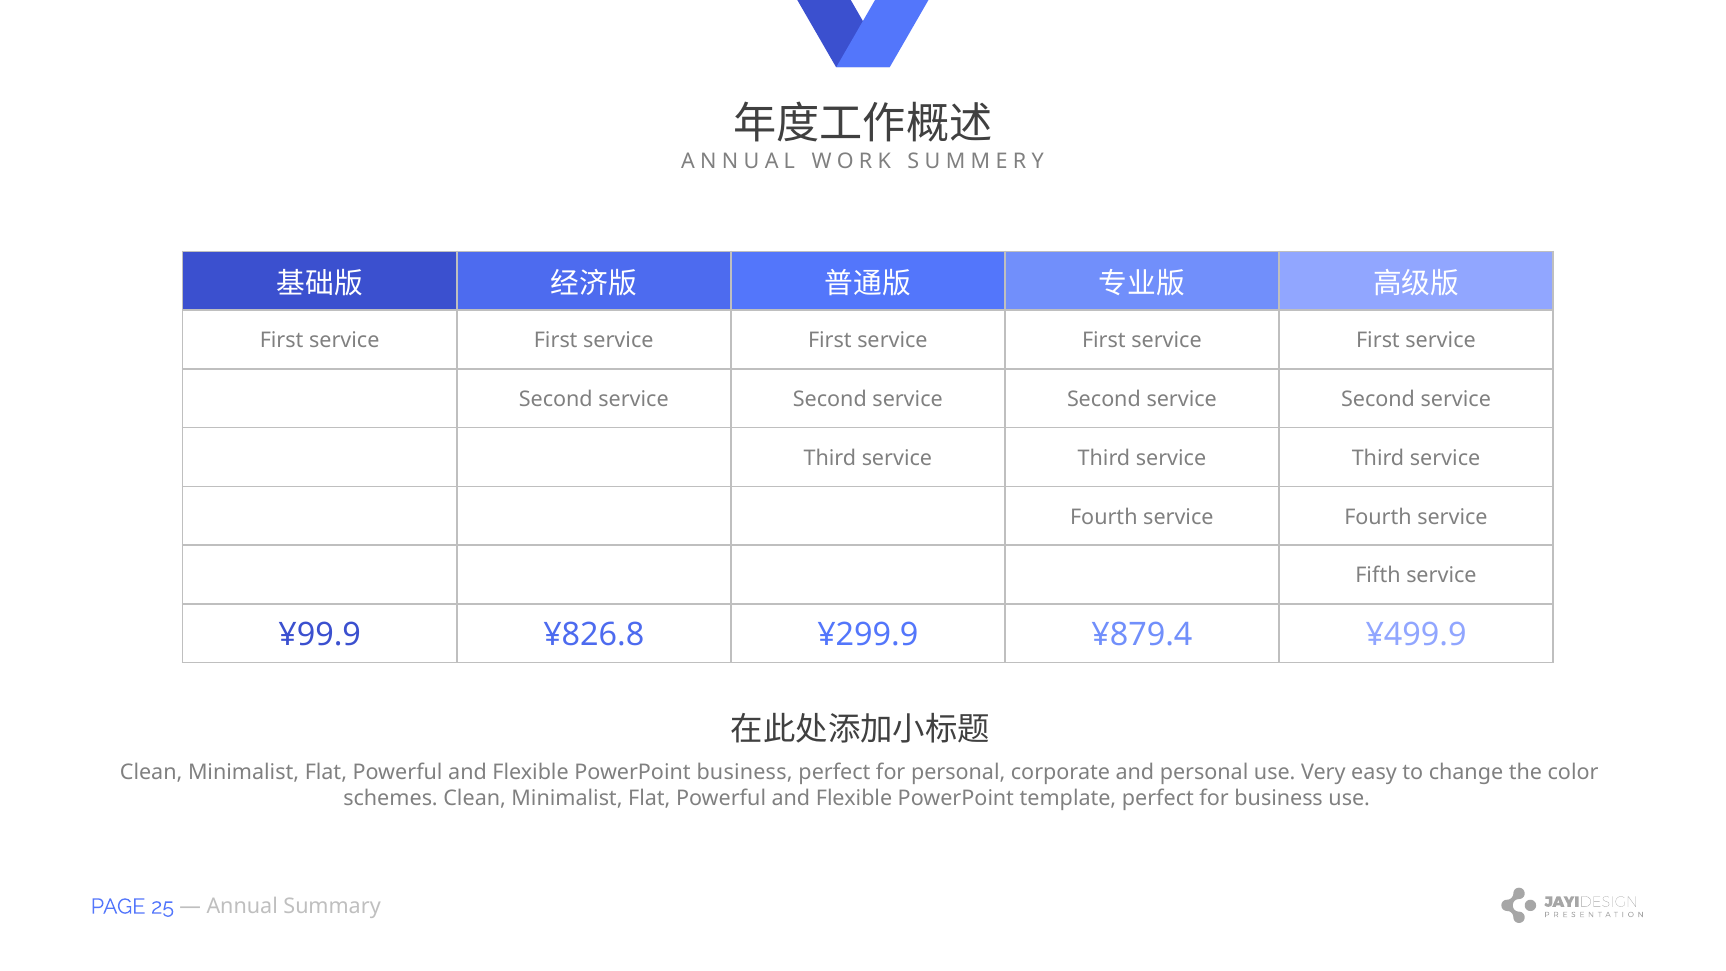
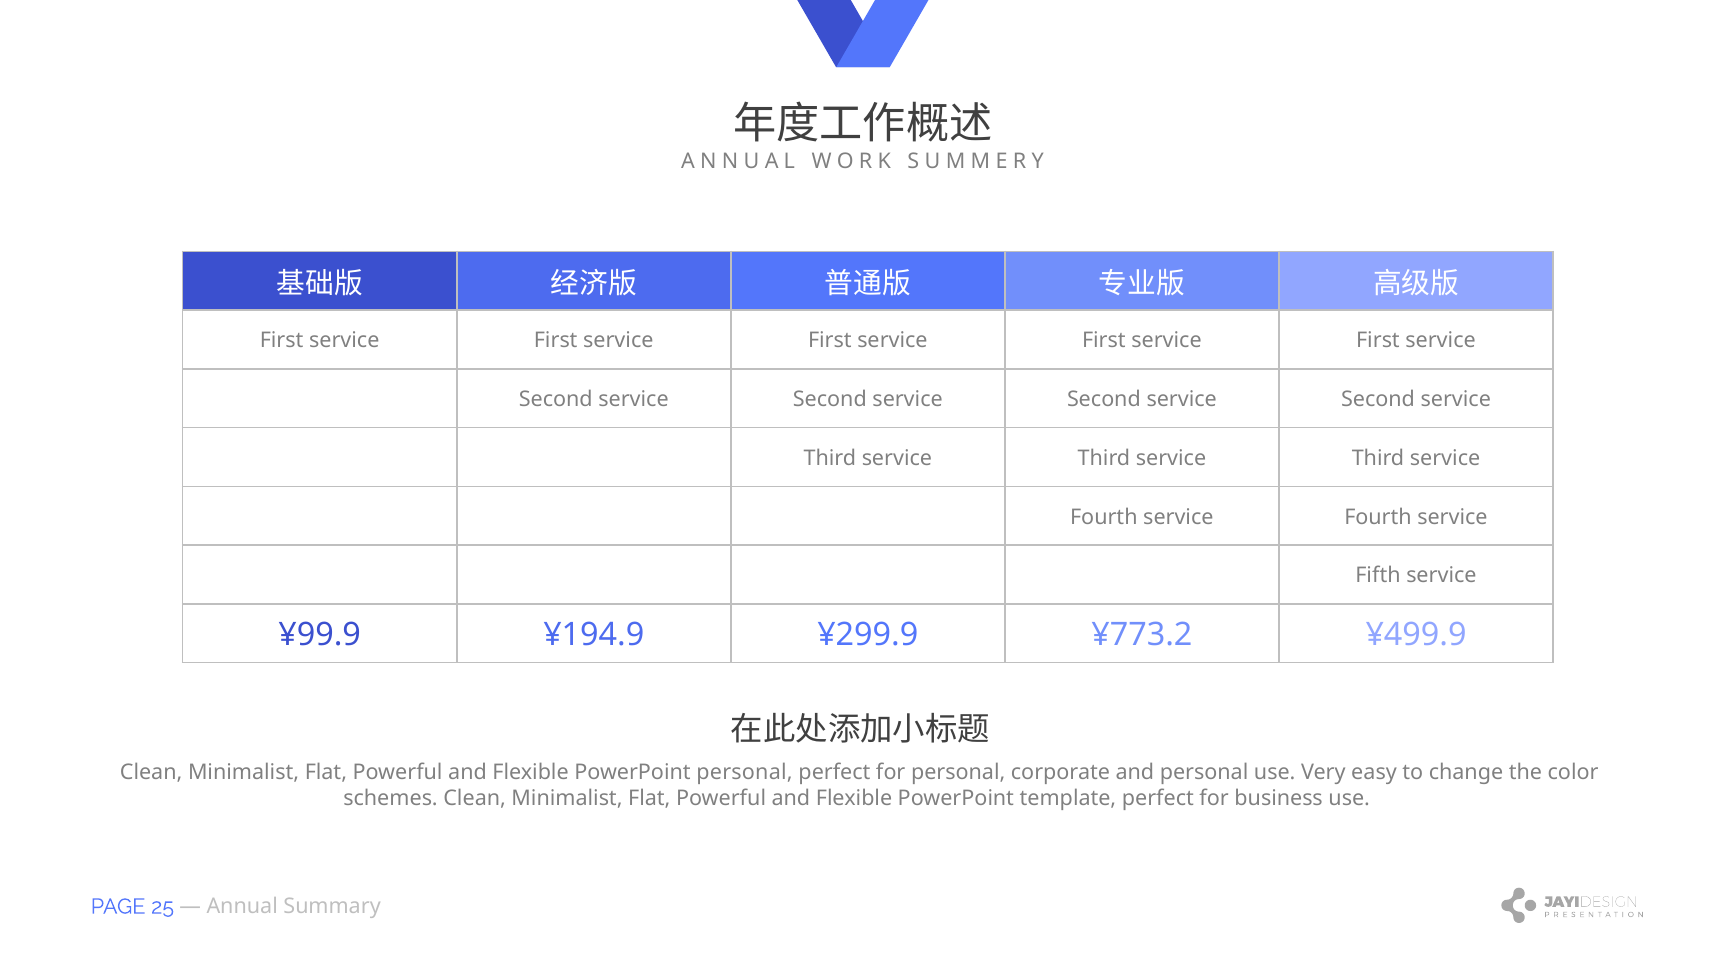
¥826.8: ¥826.8 -> ¥194.9 (594, 635)
¥879.4: ¥879.4 -> ¥773.2 (1142, 635)
PowerPoint business: business -> personal (745, 772)
